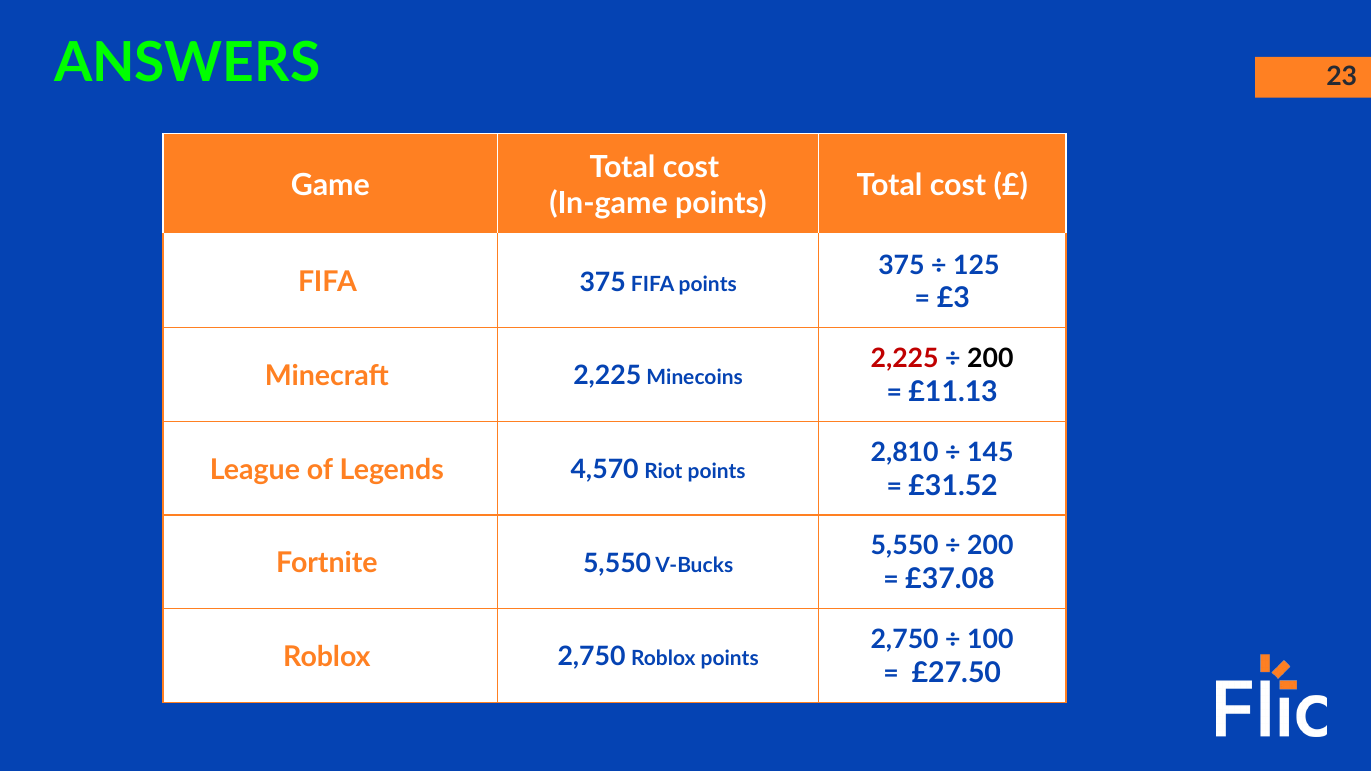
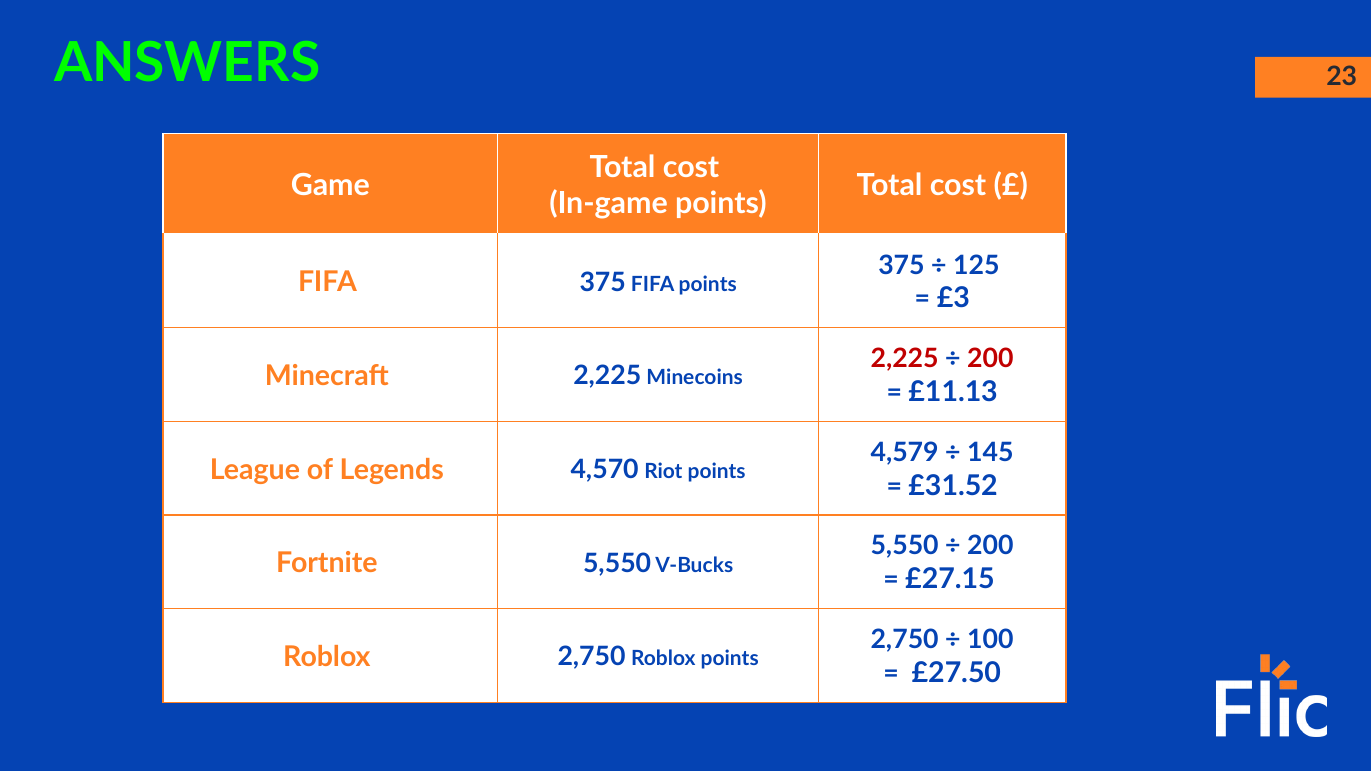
200 colour: black -> red (990, 359)
2,810: 2,810 -> 4,579 (905, 453)
£37.08: £37.08 -> £27.15 (950, 579)
